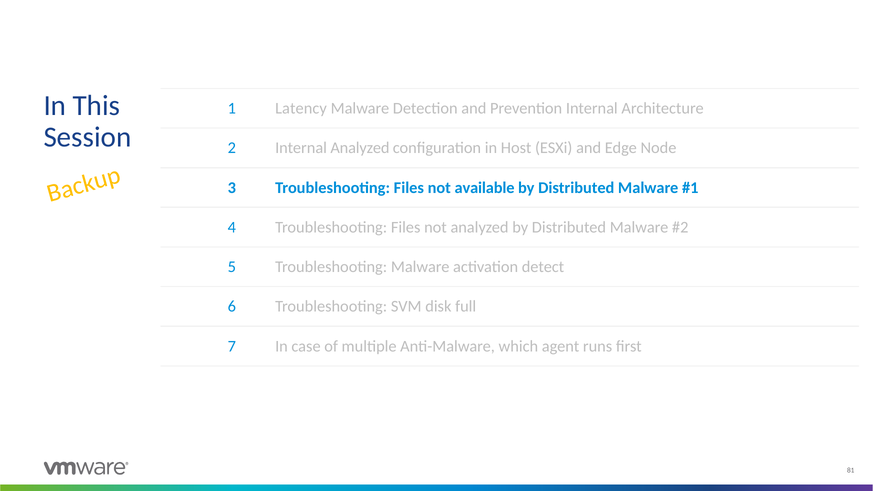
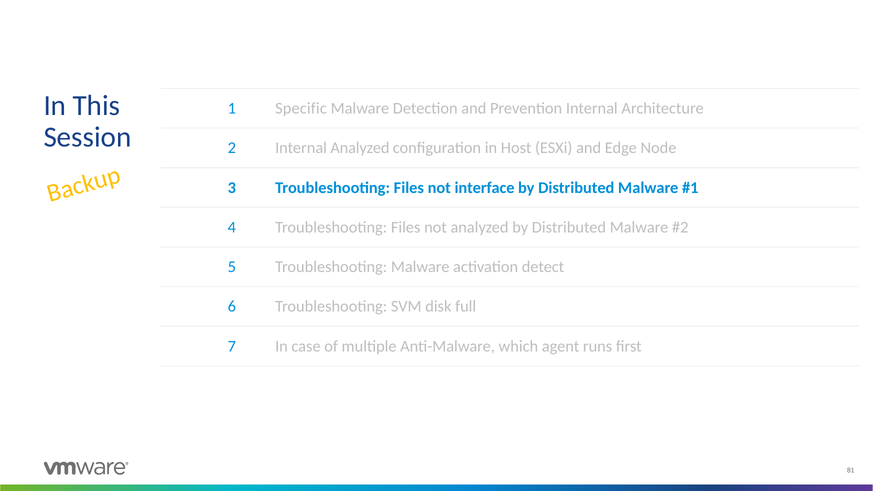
Latency: Latency -> Specific (301, 108)
available: available -> interface (485, 188)
